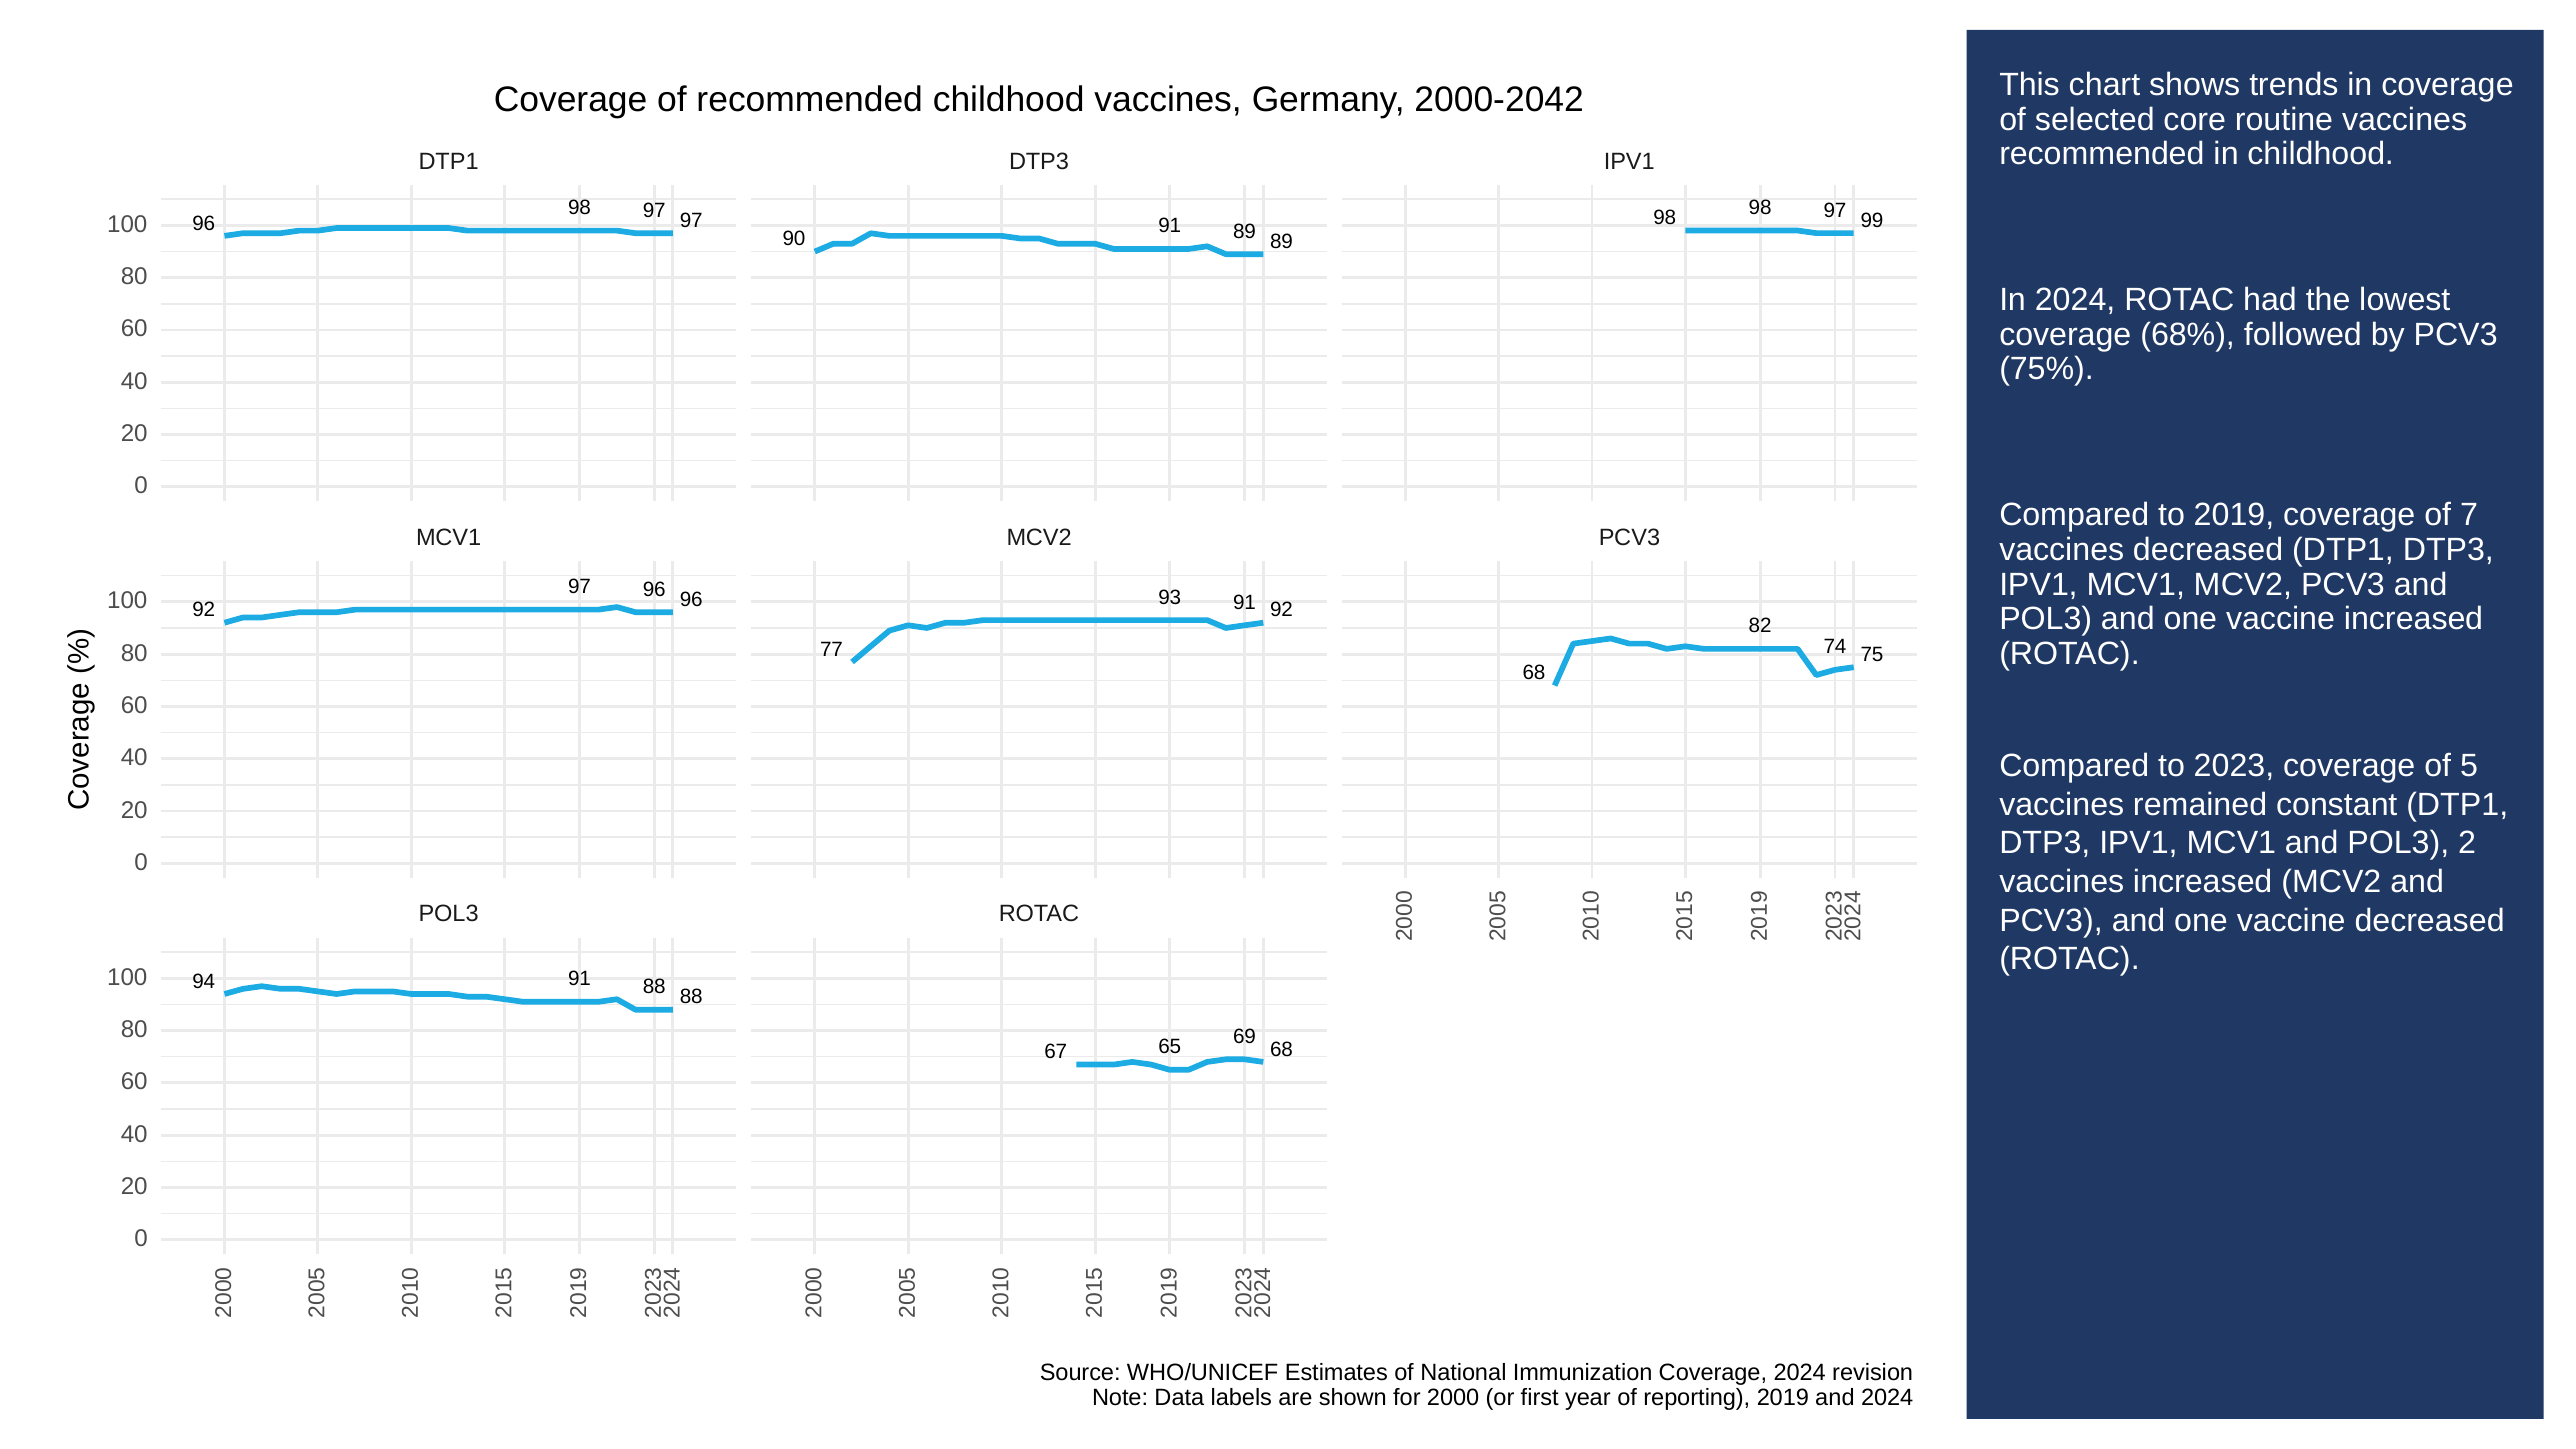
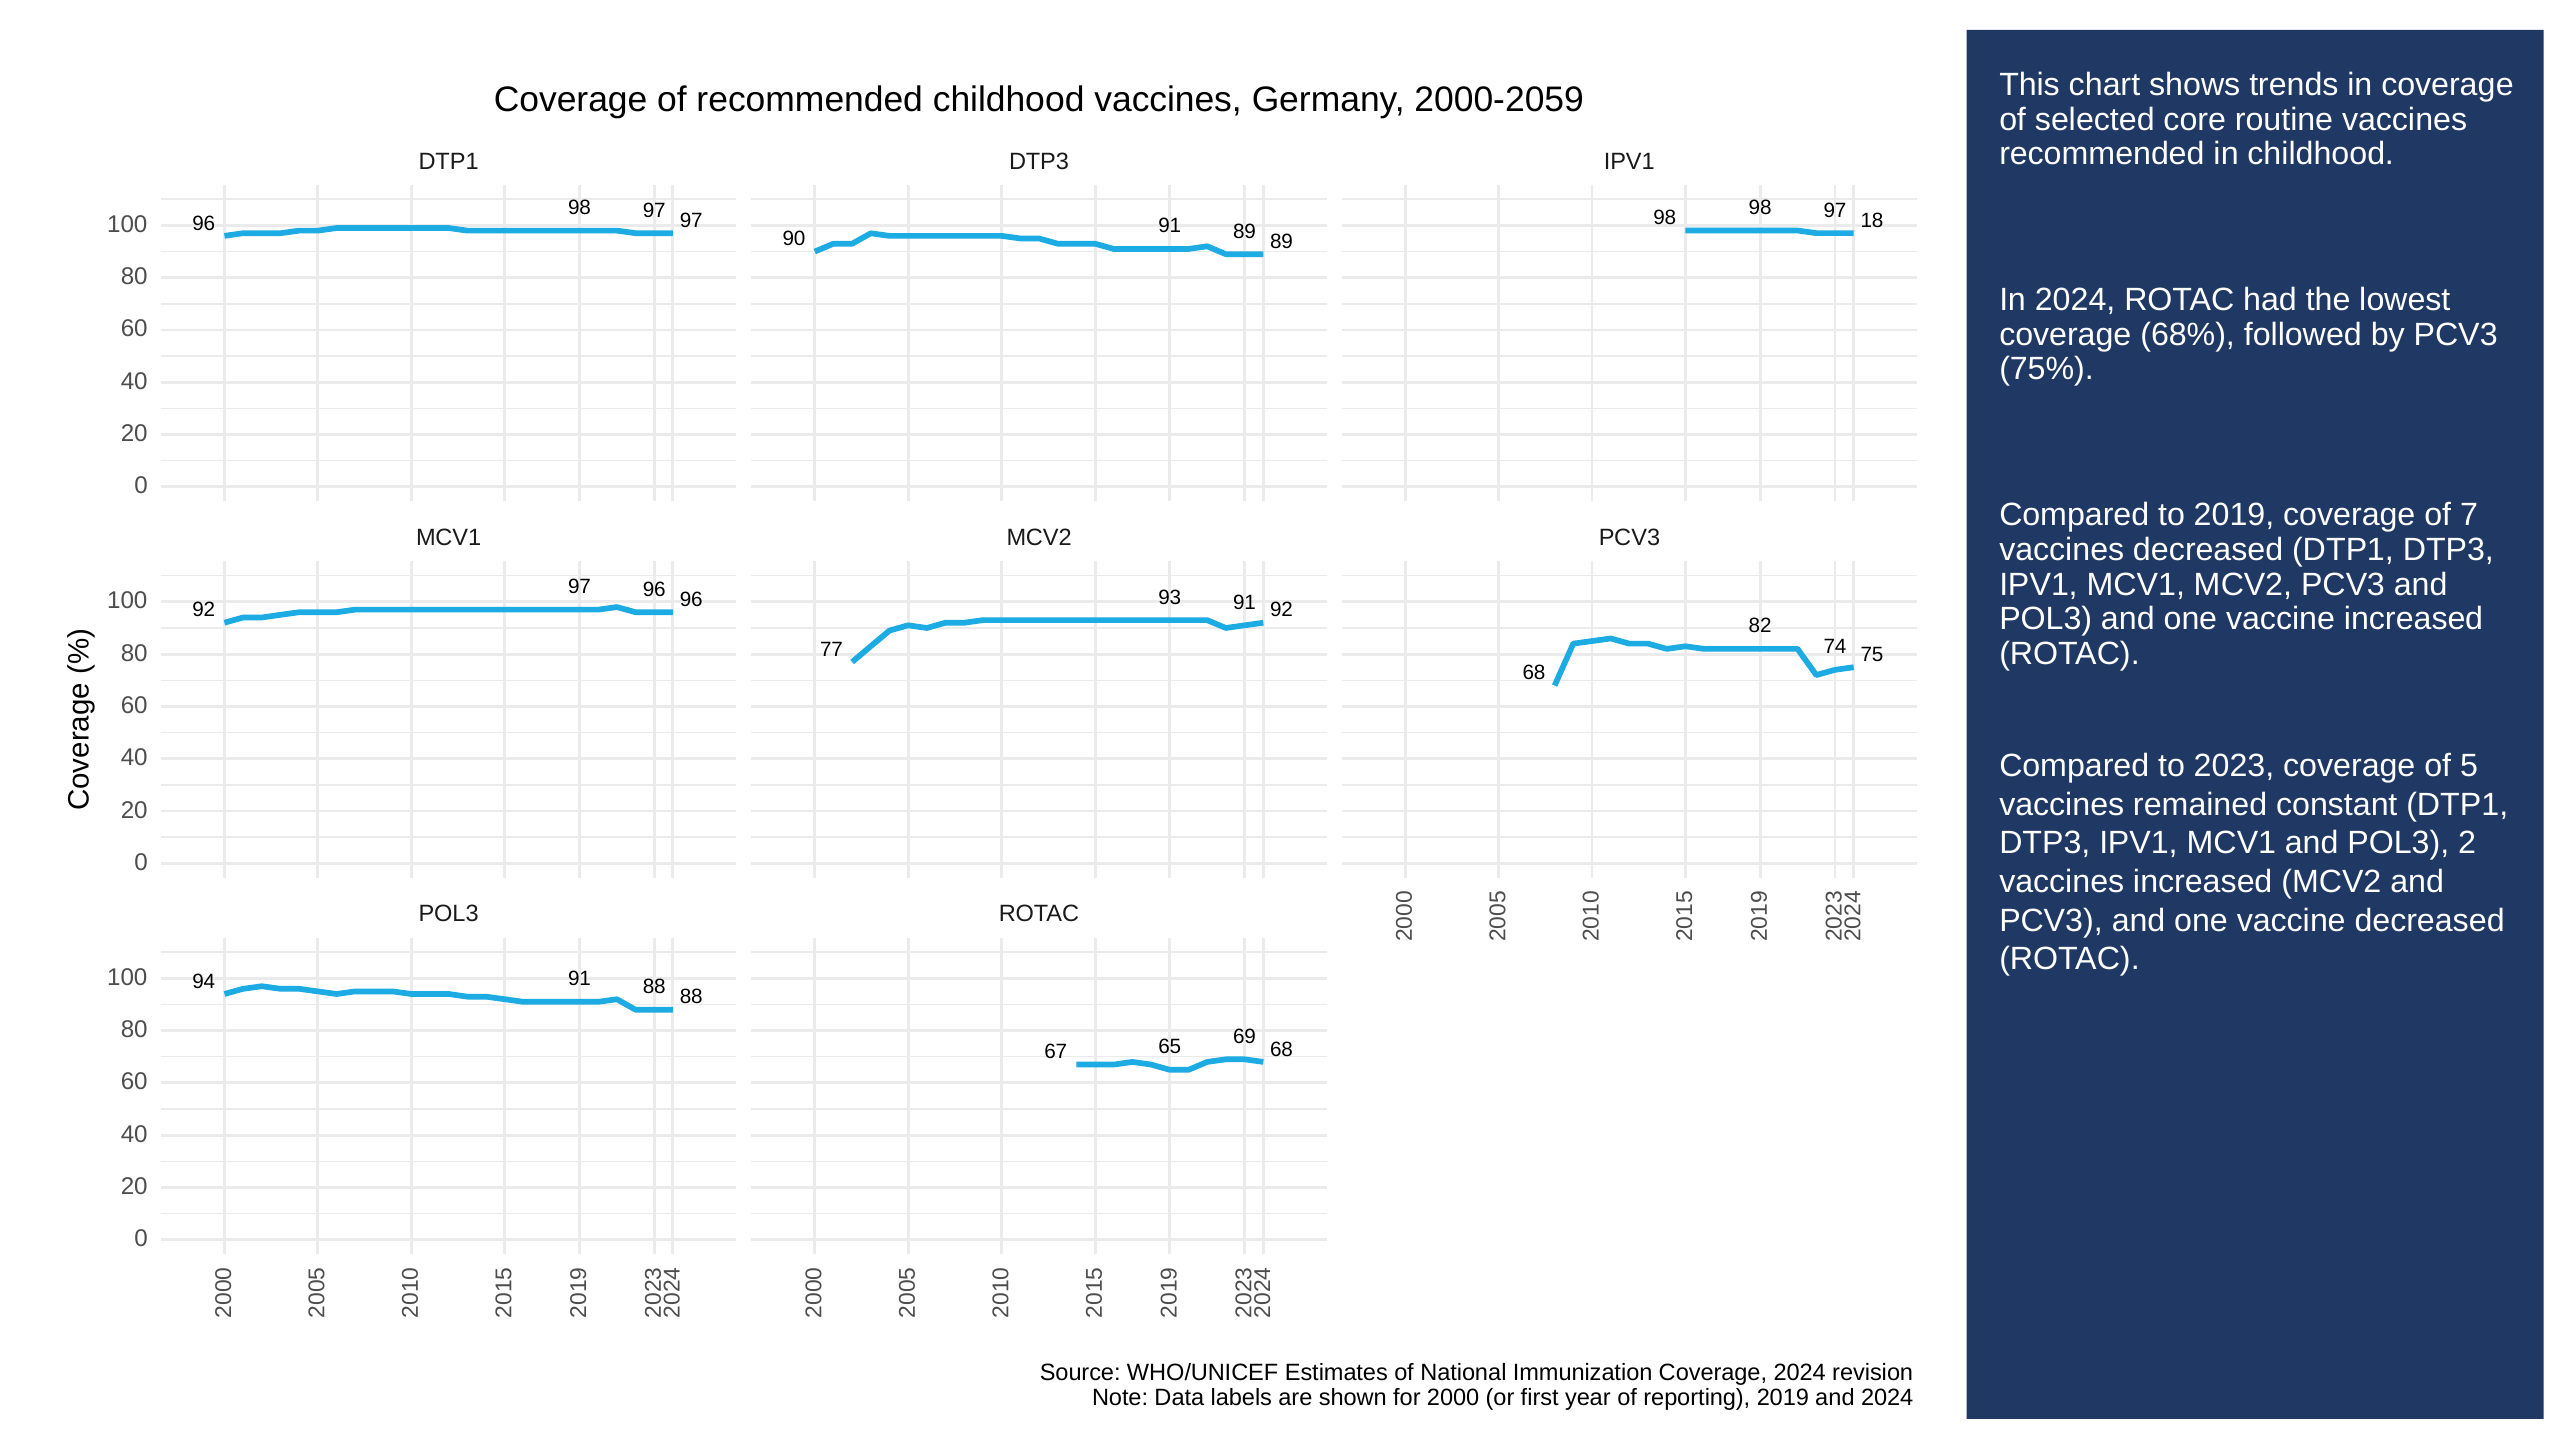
2000-2042: 2000-2042 -> 2000-2059 (1499, 100)
99: 99 -> 18 (1872, 221)
